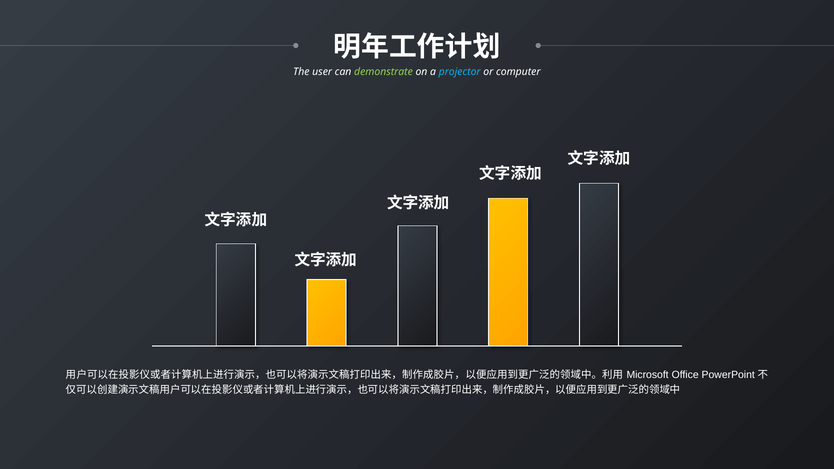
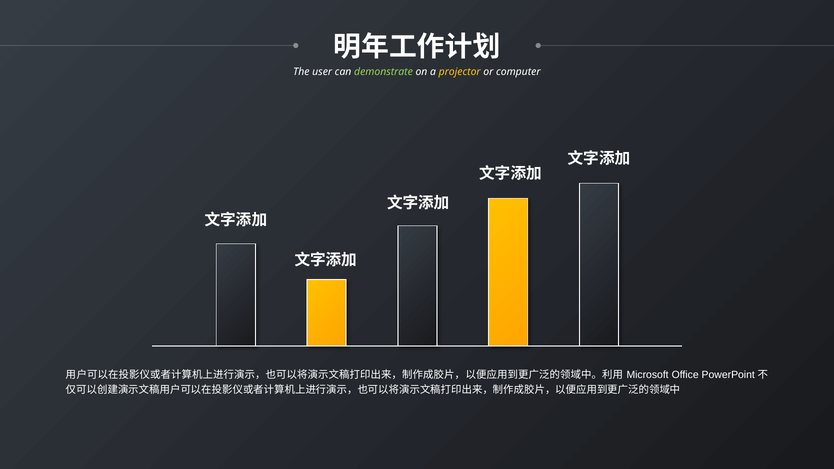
projector colour: light blue -> yellow (460, 72)
